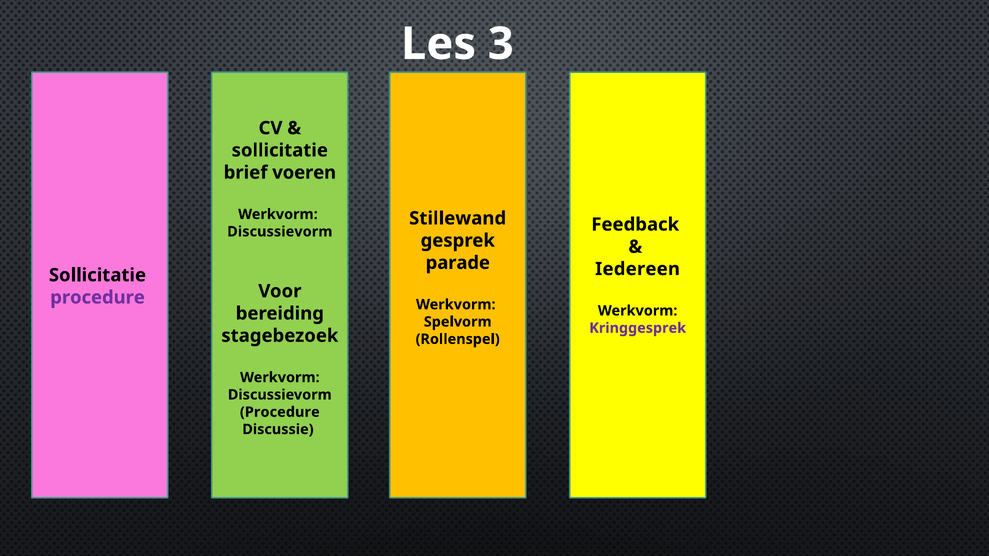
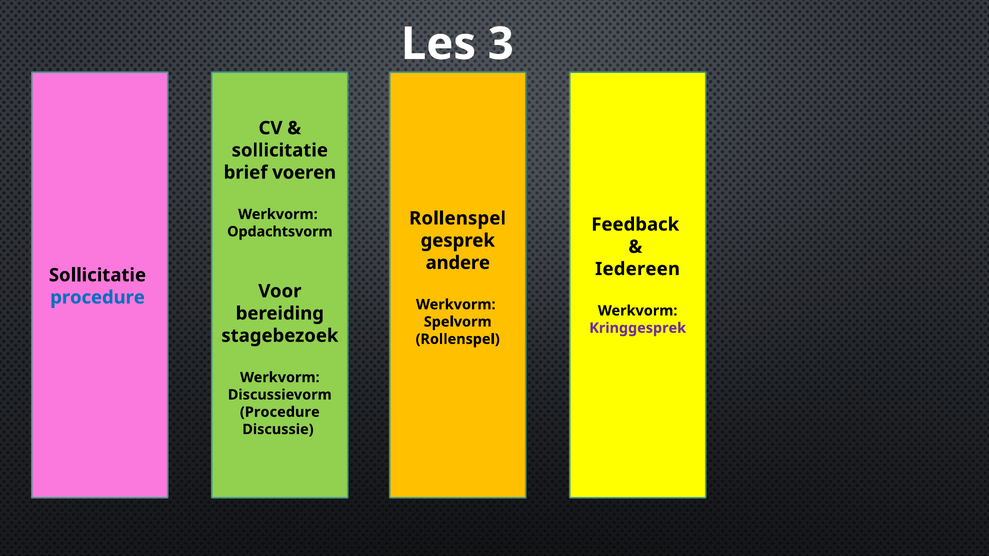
Stillewand: Stillewand -> Rollenspel (458, 218)
Discussievorm: Discussievorm -> Opdachtsvorm (280, 232)
parade: parade -> andere (458, 263)
procedure colour: purple -> blue (98, 298)
